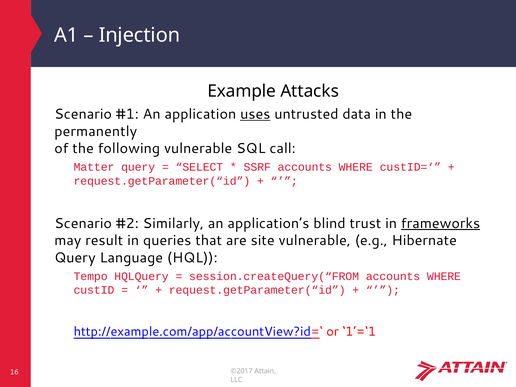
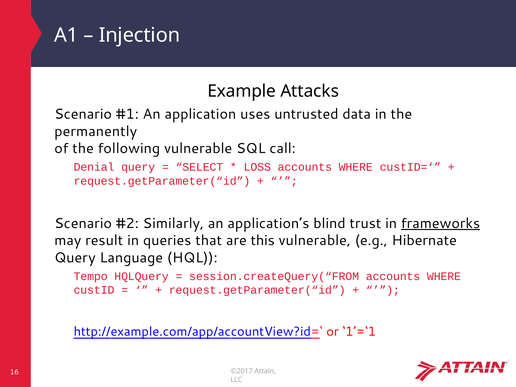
uses underline: present -> none (255, 114)
Matter: Matter -> Denial (94, 167)
SSRF: SSRF -> LOSS (257, 167)
site: site -> this (263, 241)
